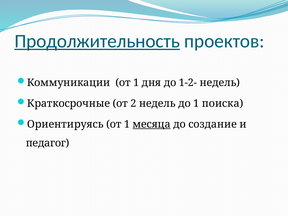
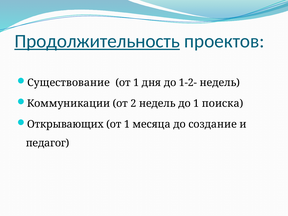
Коммуникации: Коммуникации -> Существование (69, 83)
Краткосрочные: Краткосрочные -> Коммуникации (69, 104)
Ориентируясь: Ориентируясь -> Открывающих (65, 124)
месяца underline: present -> none (152, 124)
